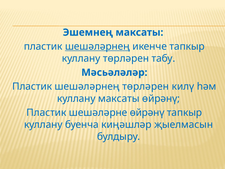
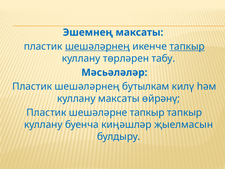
тапкыр underline: none -> present (187, 46)
шешәләрнең төрләрен: төрләрен -> бутылкам (146, 86)
шешәләрне өйрәнү: өйрәнү -> тапкыр (147, 112)
